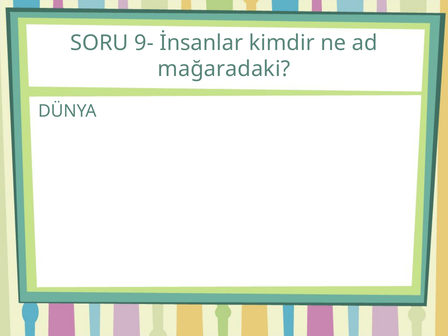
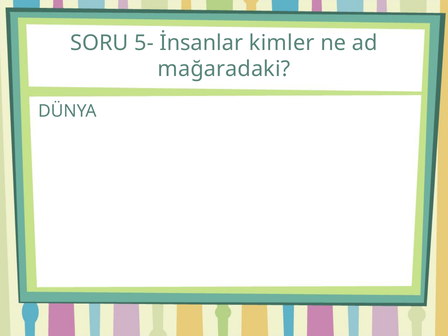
9-: 9- -> 5- (144, 43)
kimdir: kimdir -> kimler (282, 43)
